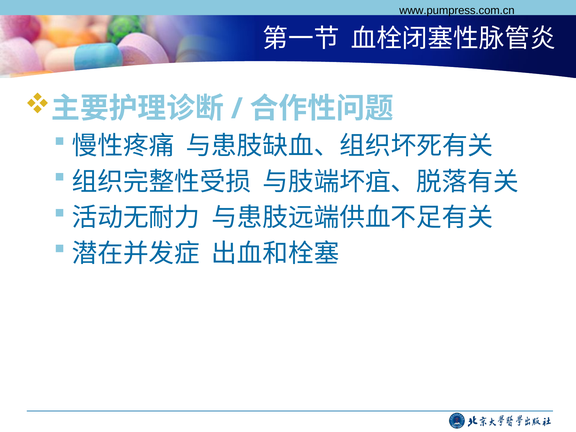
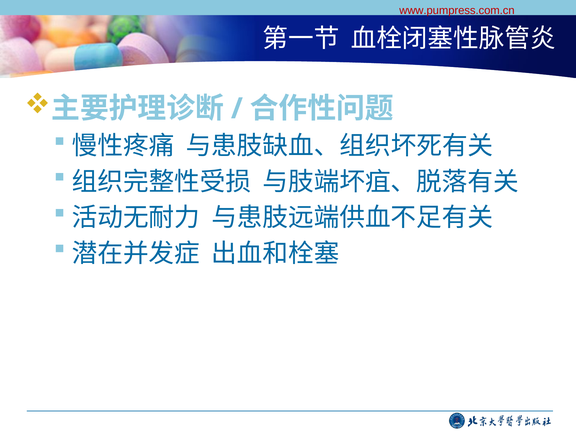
www.pumpress.com.cn colour: black -> red (457, 10)
